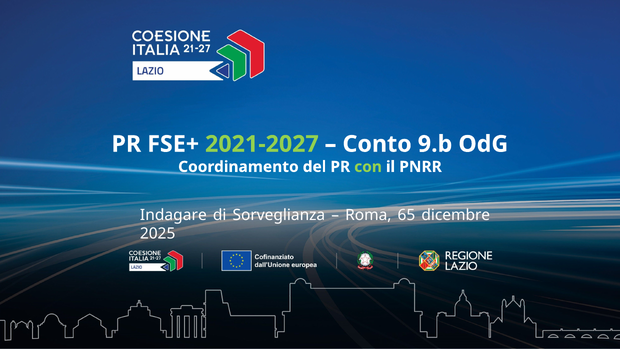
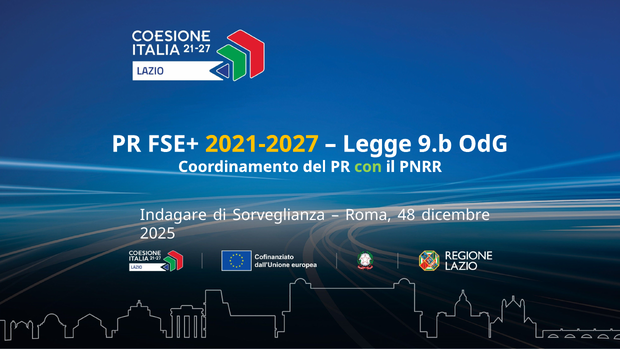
2021-2027 colour: light green -> yellow (262, 144)
Conto: Conto -> Legge (377, 144)
65: 65 -> 48 (406, 215)
